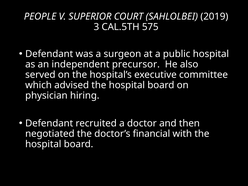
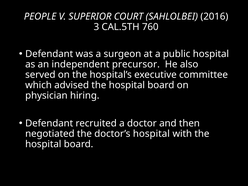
2019: 2019 -> 2016 (214, 16)
575: 575 -> 760 (150, 27)
doctor’s financial: financial -> hospital (151, 134)
